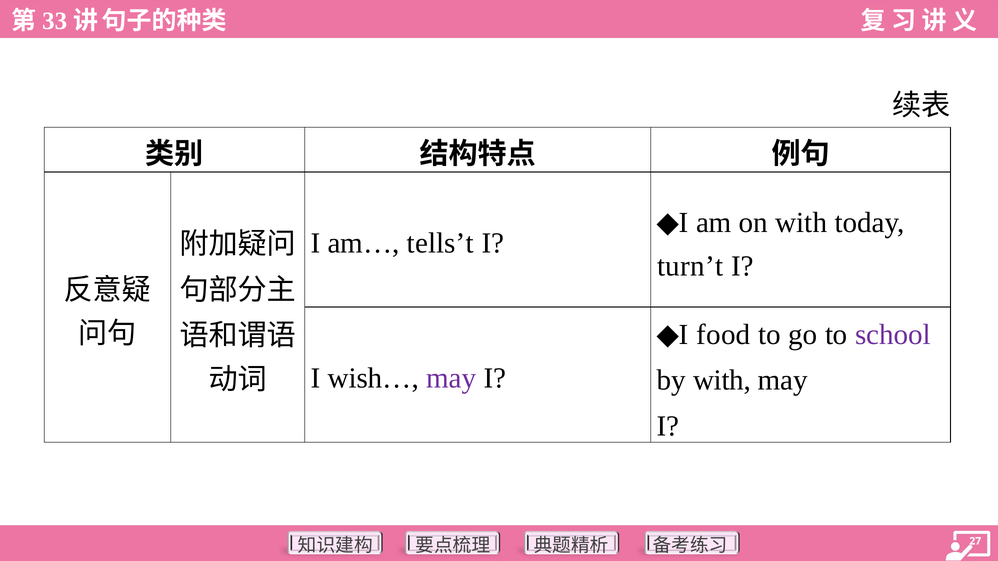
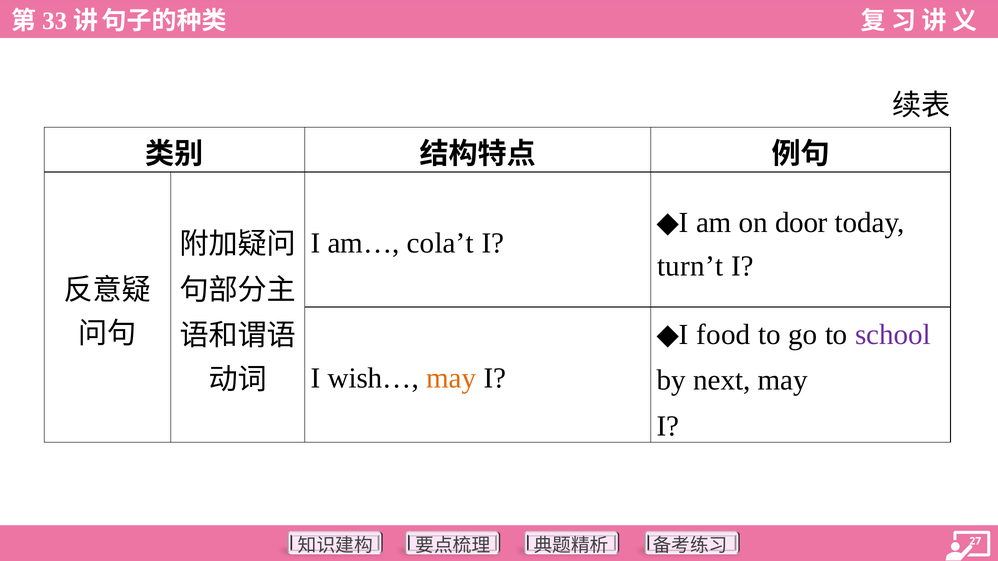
on with: with -> door (801, 223)
tells’t: tells’t -> cola’t (440, 243)
may colour: purple -> orange (451, 379)
by with: with -> next (722, 381)
